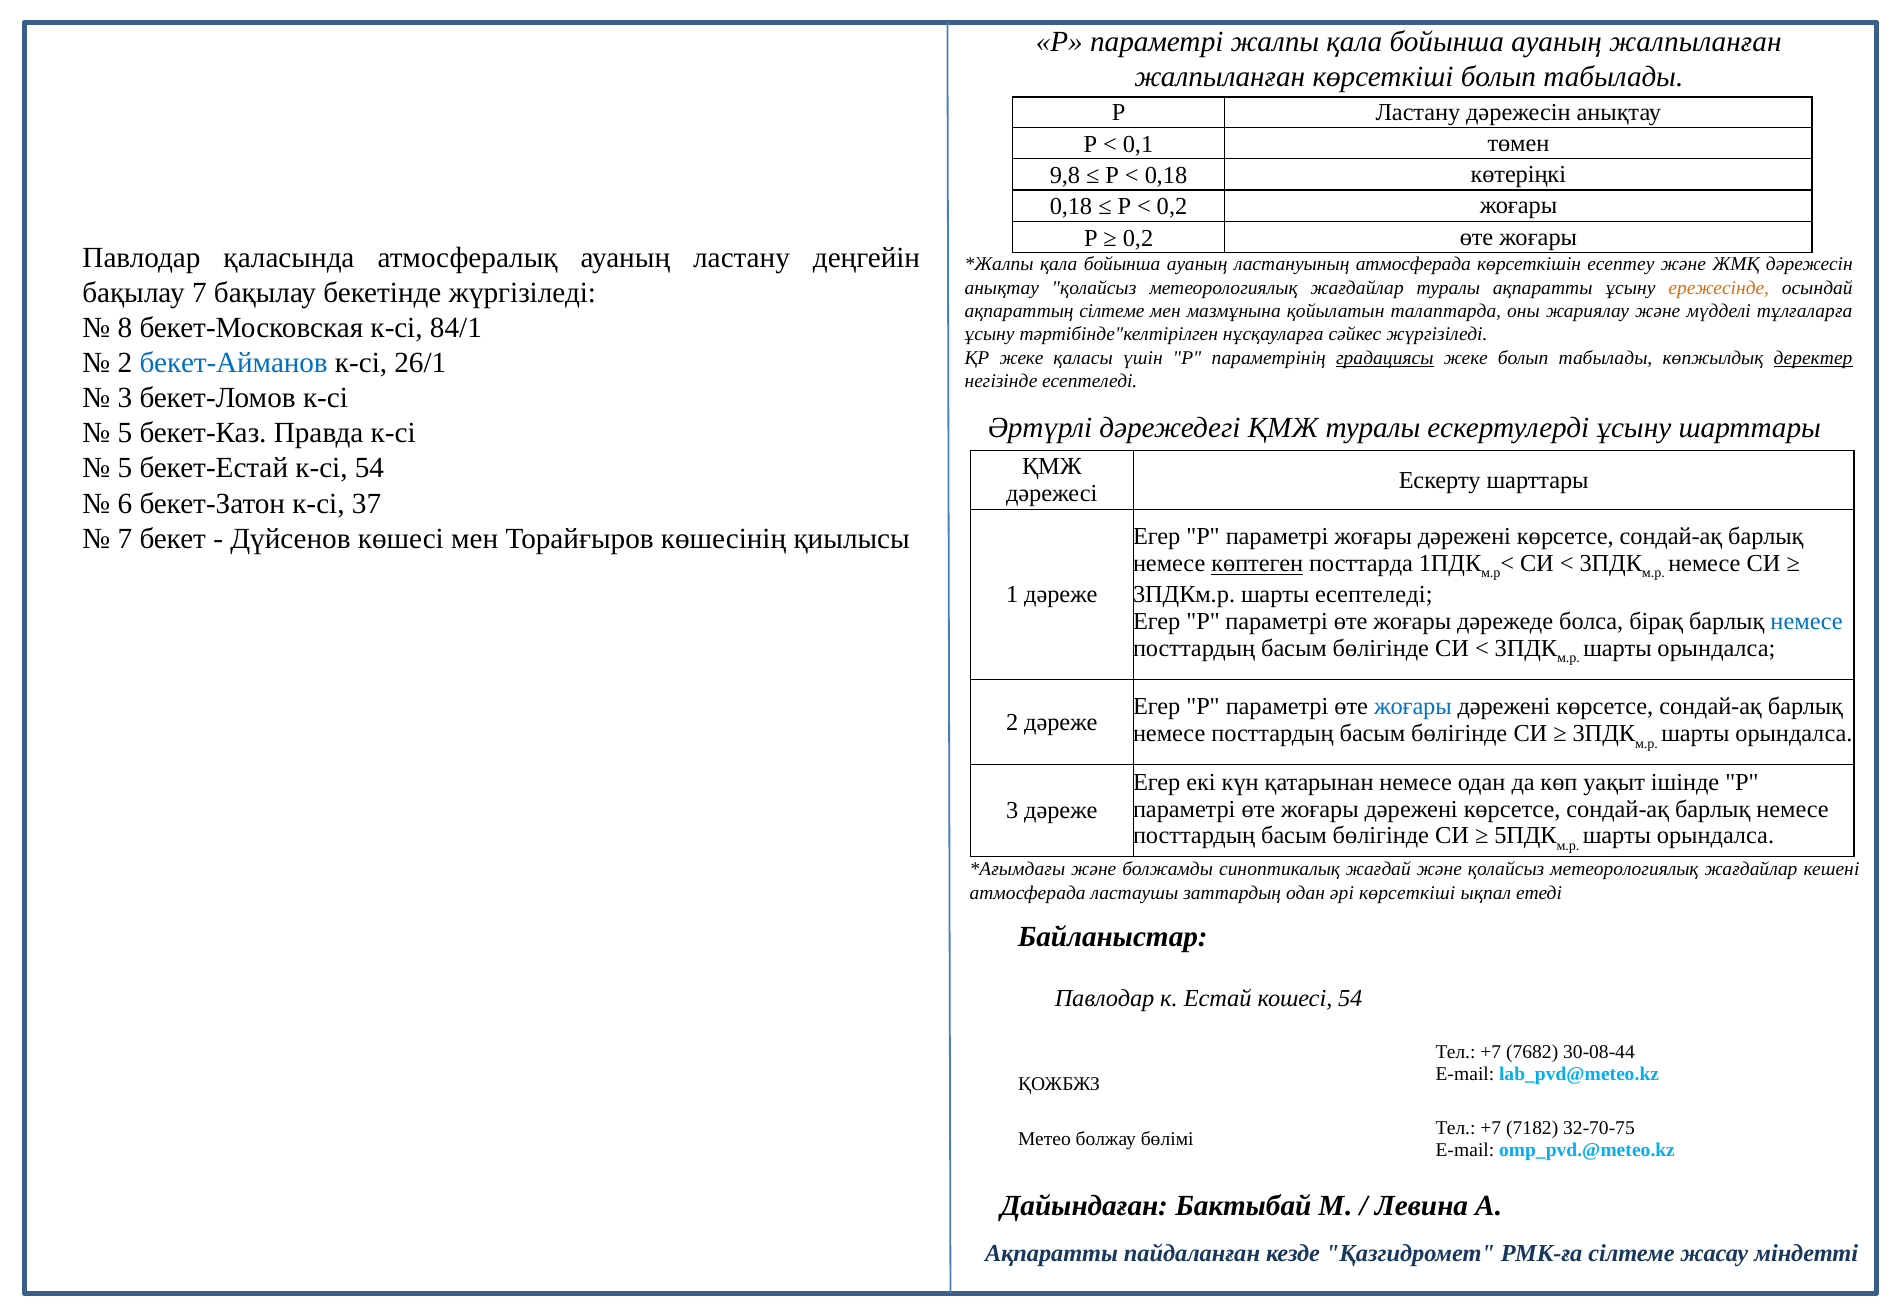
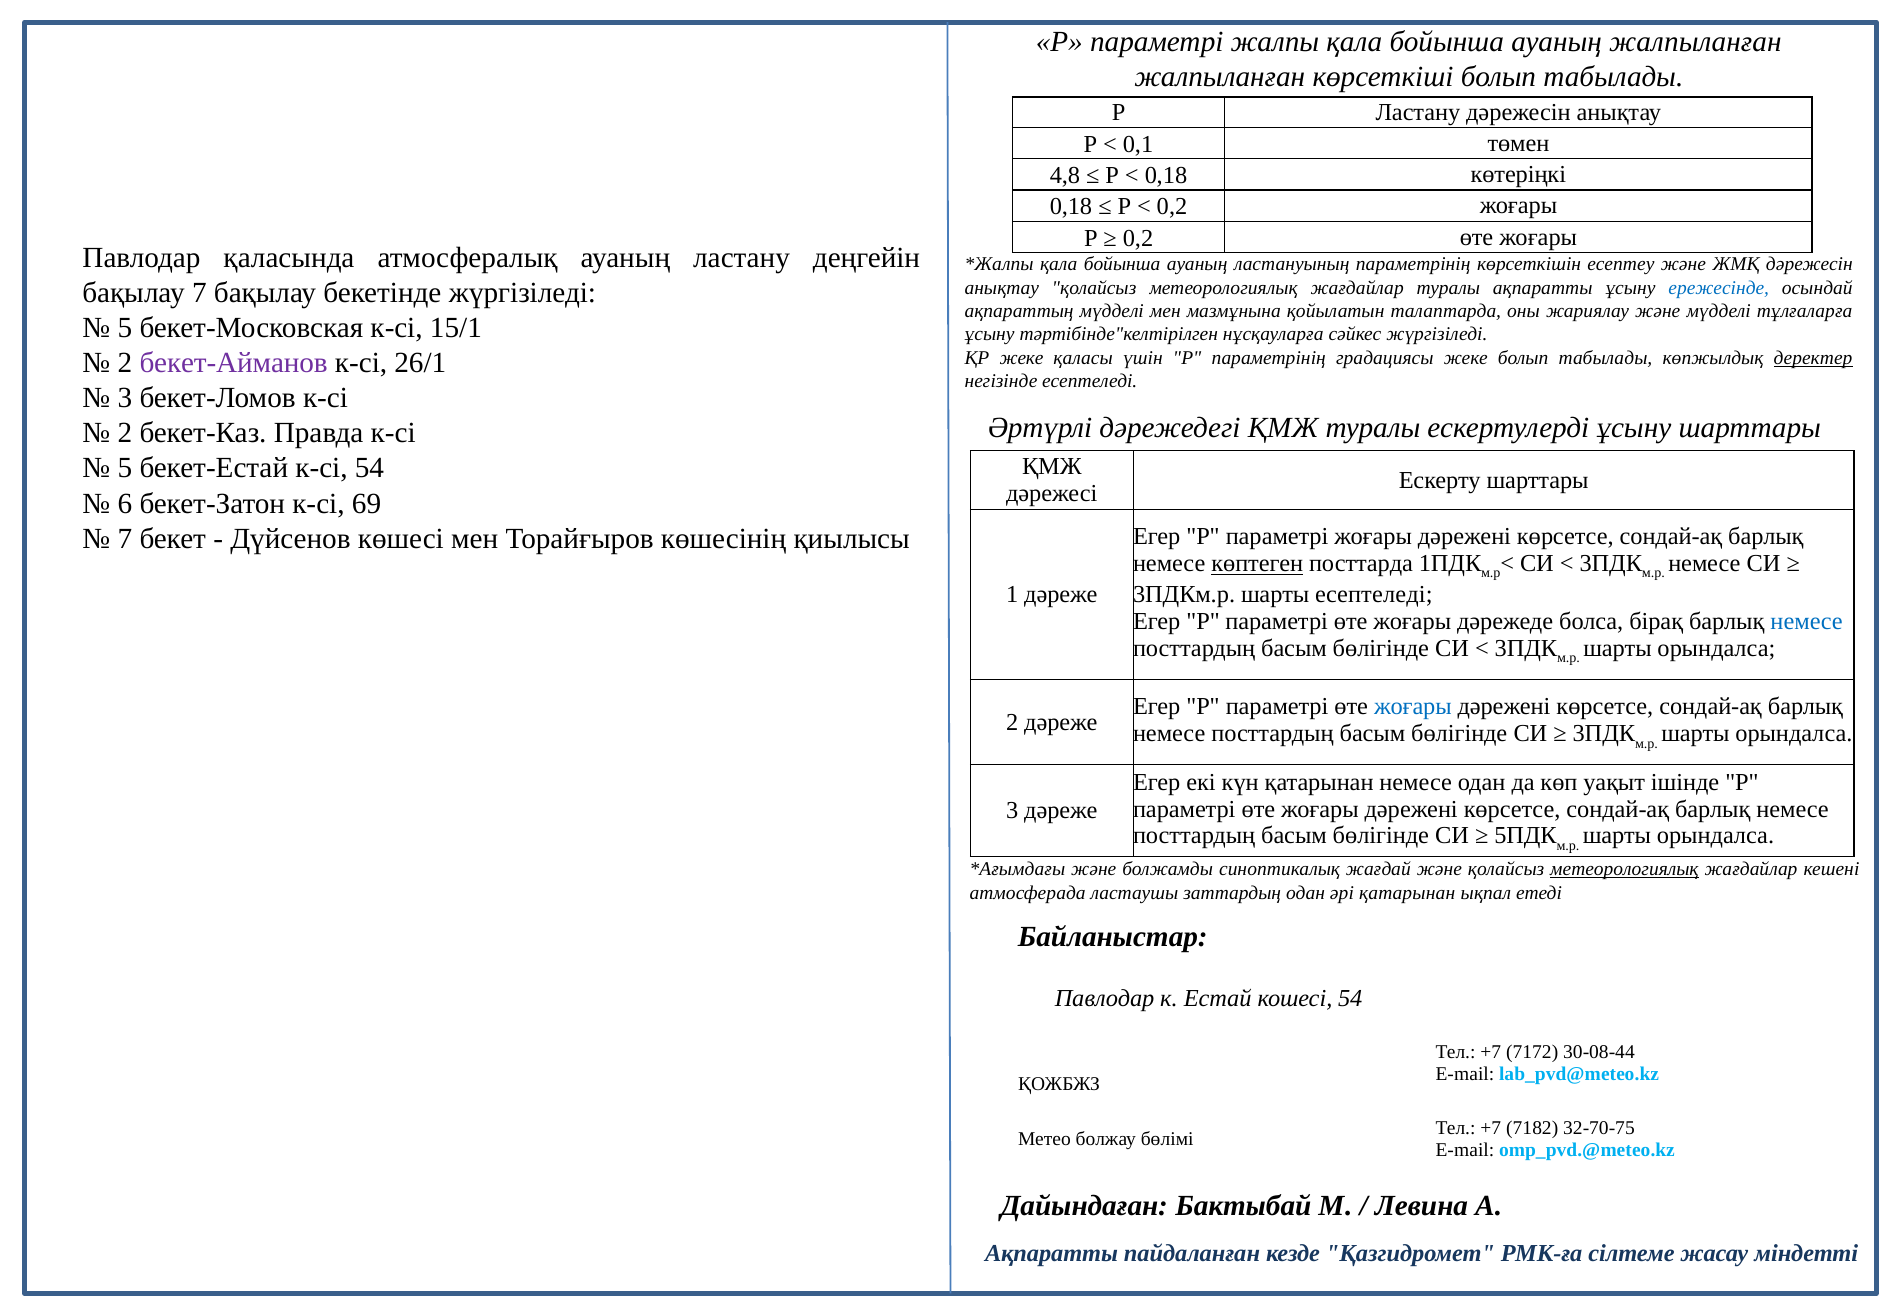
9,8: 9,8 -> 4,8 (1065, 175)
ластануының атмосферада: атмосферада -> параметрінің (1413, 265)
ережесінде colour: orange -> blue (1719, 288)
ақпараттың сілтеме: сілтеме -> мүдделі (1112, 311)
8: 8 -> 5 (125, 328)
84/1: 84/1 -> 15/1 (456, 328)
градациясы underline: present -> none (1385, 358)
бекет-Айманов colour: blue -> purple (234, 363)
5: 5 -> 2 (125, 433)
37: 37 -> 69 (367, 503)
метеорологиялық underline: none -> present (1624, 869)
әрі көрсеткіші: көрсеткіші -> қатарынан (1407, 893)
7682: 7682 -> 7172 (1532, 1052)
